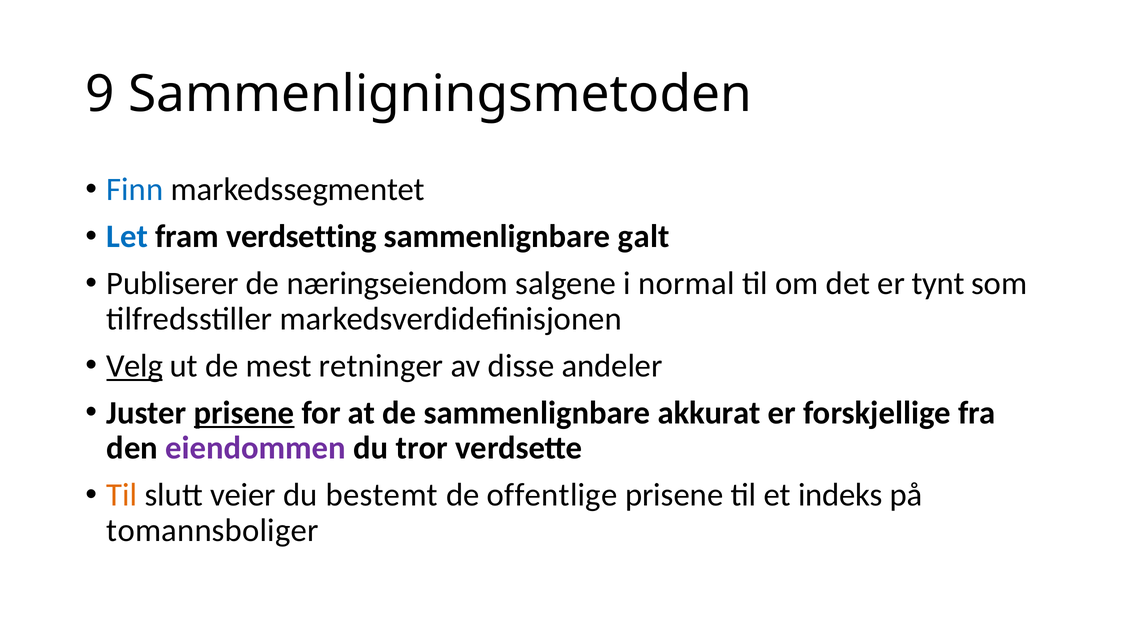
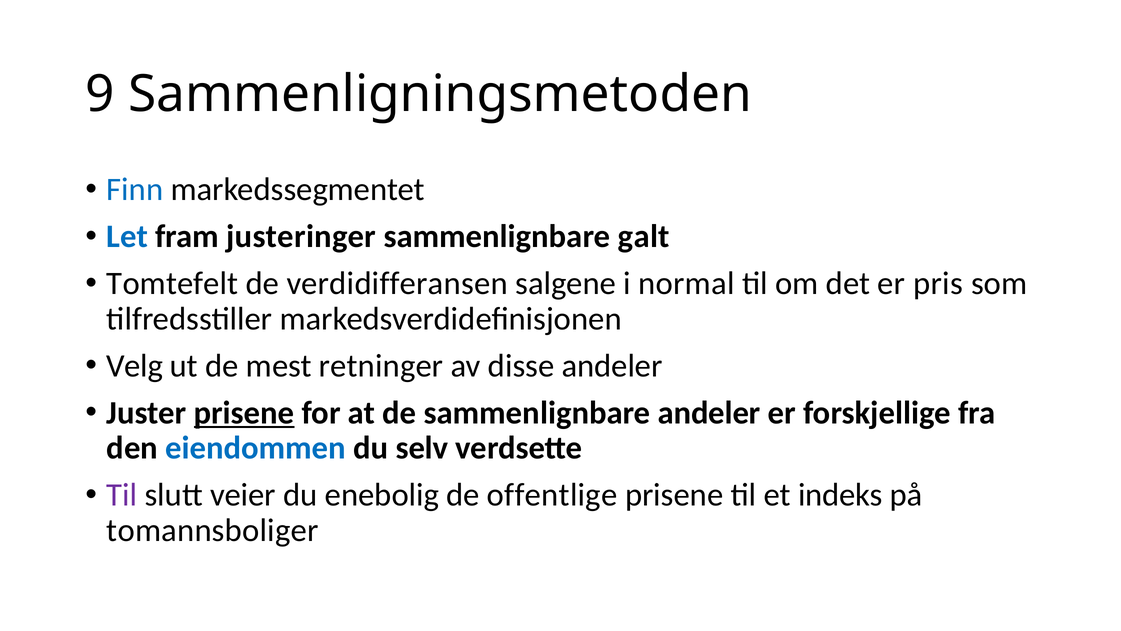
verdsetting: verdsetting -> justeringer (301, 236)
Publiserer: Publiserer -> Tomtefelt (172, 283)
næringseiendom: næringseiendom -> verdidifferansen (397, 283)
tynt: tynt -> pris (938, 283)
Velg underline: present -> none (135, 366)
sammenlignbare akkurat: akkurat -> andeler (709, 412)
eiendommen colour: purple -> blue (256, 448)
tror: tror -> selv (422, 448)
Til colour: orange -> purple (122, 495)
bestemt: bestemt -> enebolig (382, 495)
